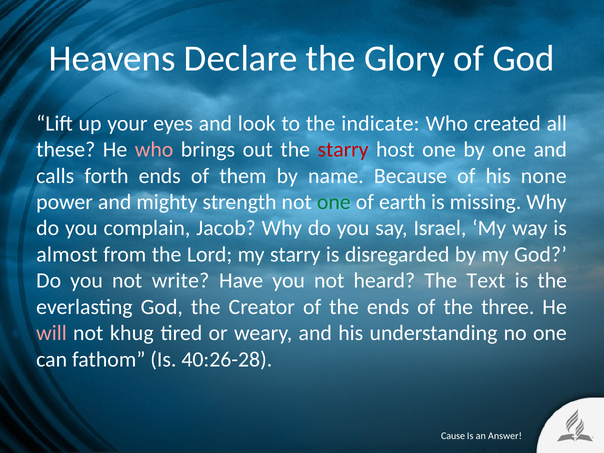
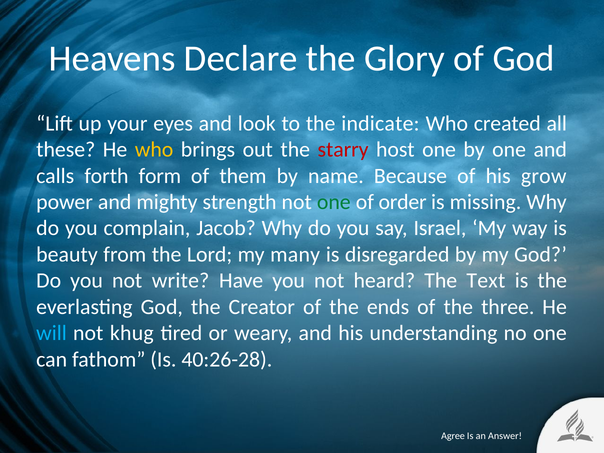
who colour: pink -> yellow (154, 150)
forth ends: ends -> form (160, 176)
none: none -> grow (544, 176)
earth: earth -> order (403, 202)
almost: almost -> beauty (67, 255)
my starry: starry -> many (295, 255)
will colour: pink -> light blue (51, 333)
Cause: Cause -> Agree (453, 436)
